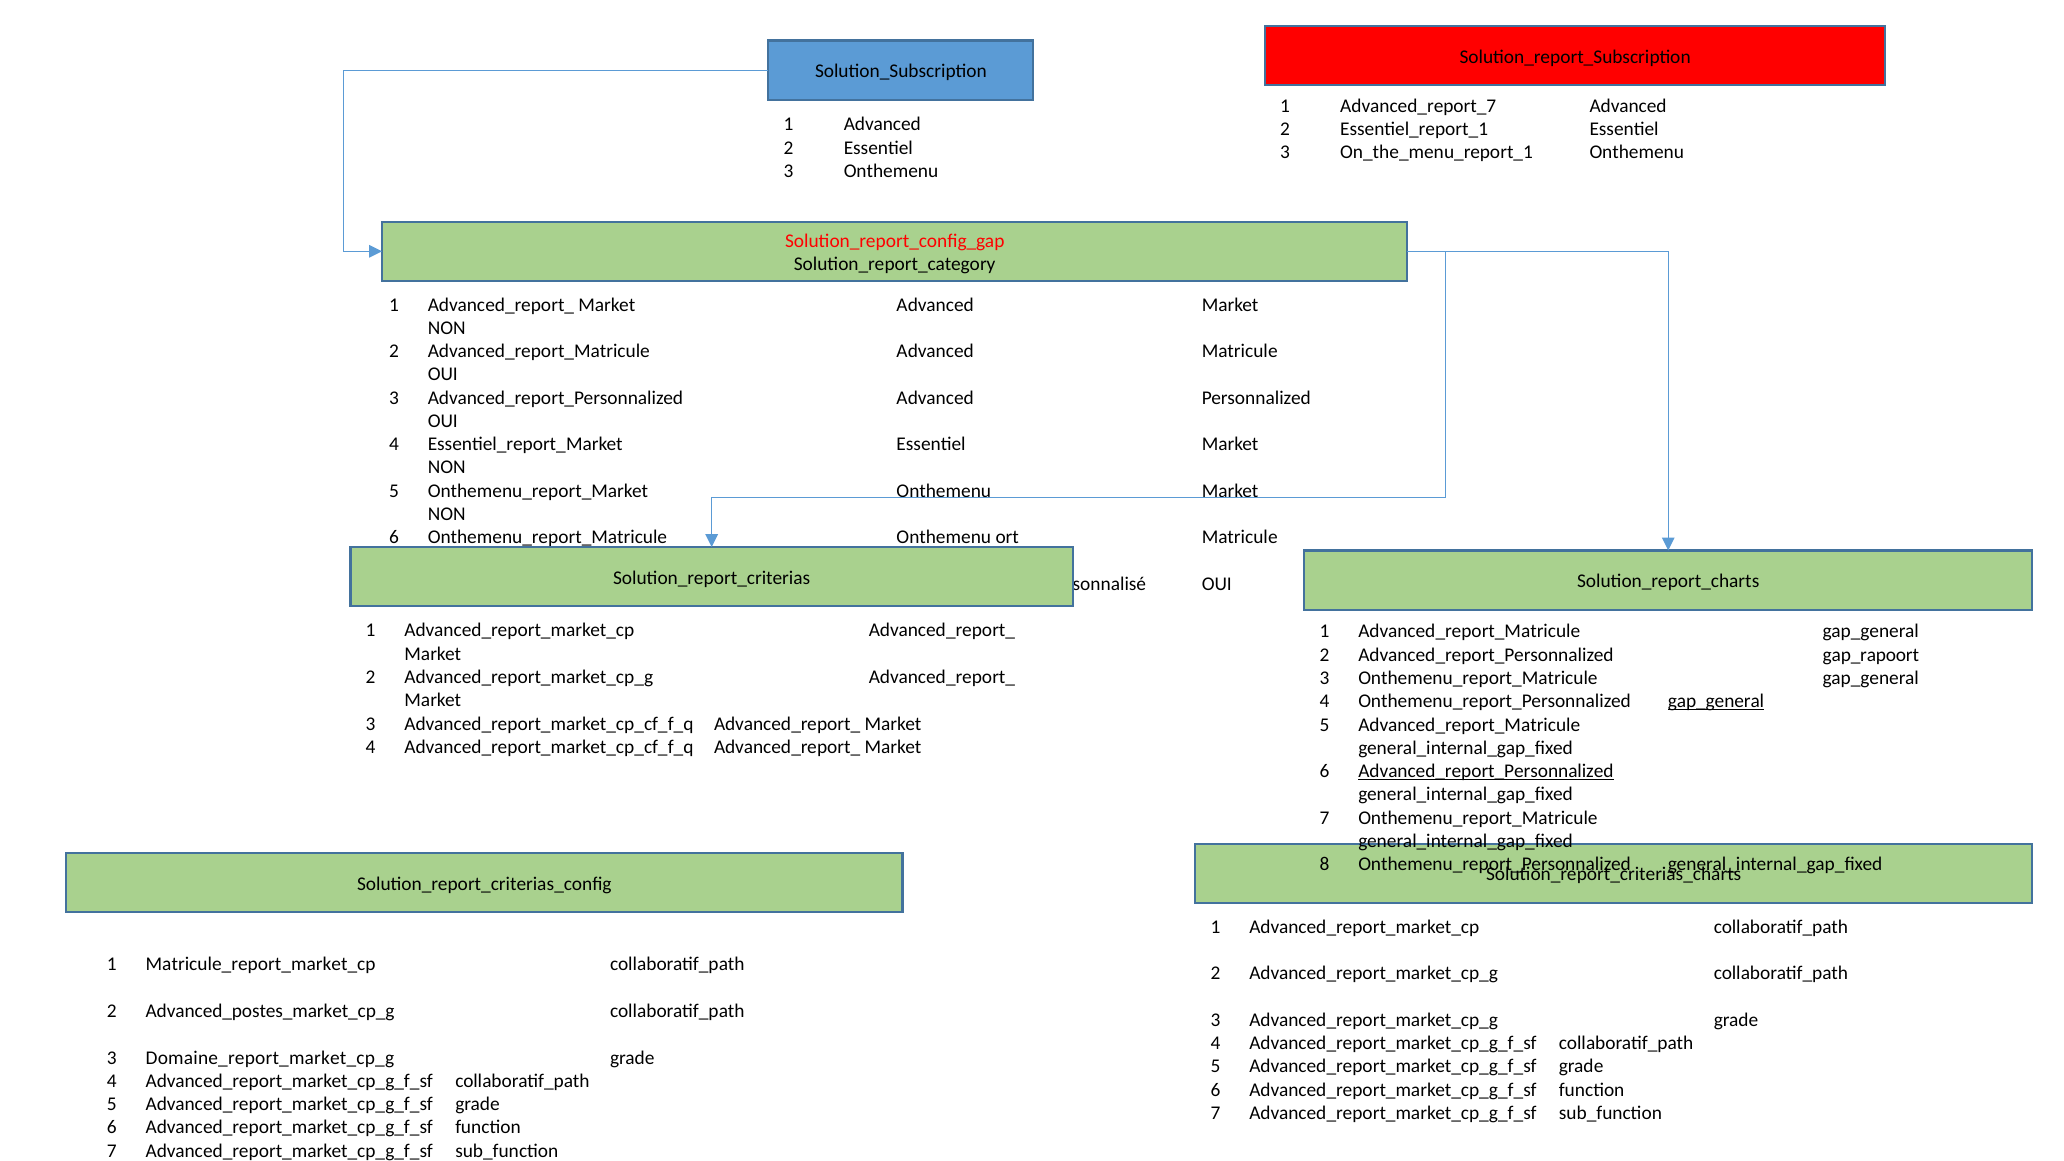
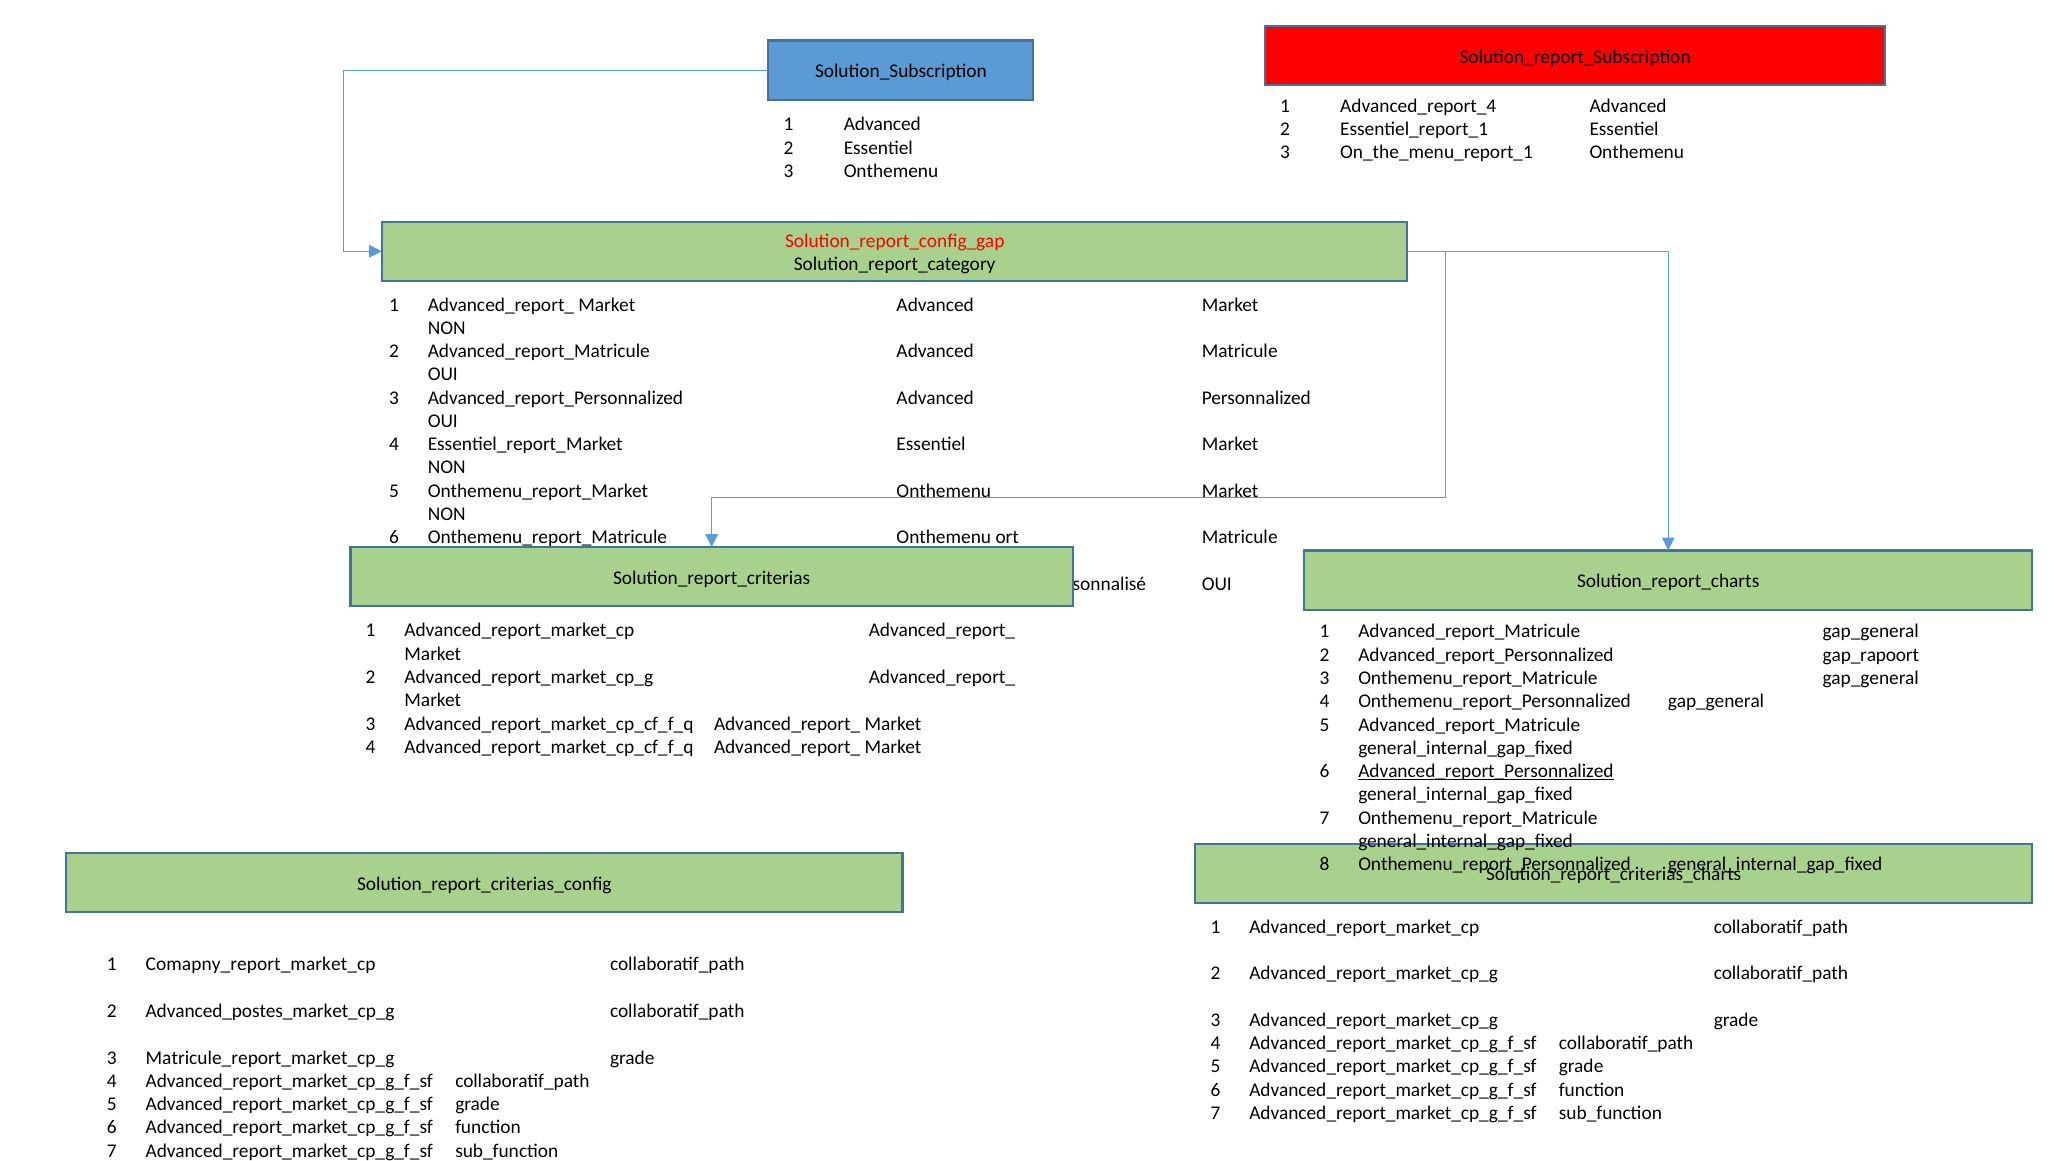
Advanced_report_7: Advanced_report_7 -> Advanced_report_4 (1418, 106)
gap_general underline: present -> none (1716, 701)
Matricule_report_market_cp: Matricule_report_market_cp -> Comapny_report_market_cp (261, 965)
Domaine_report_market_cp_g: Domaine_report_market_cp_g -> Matricule_report_market_cp_g (270, 1058)
